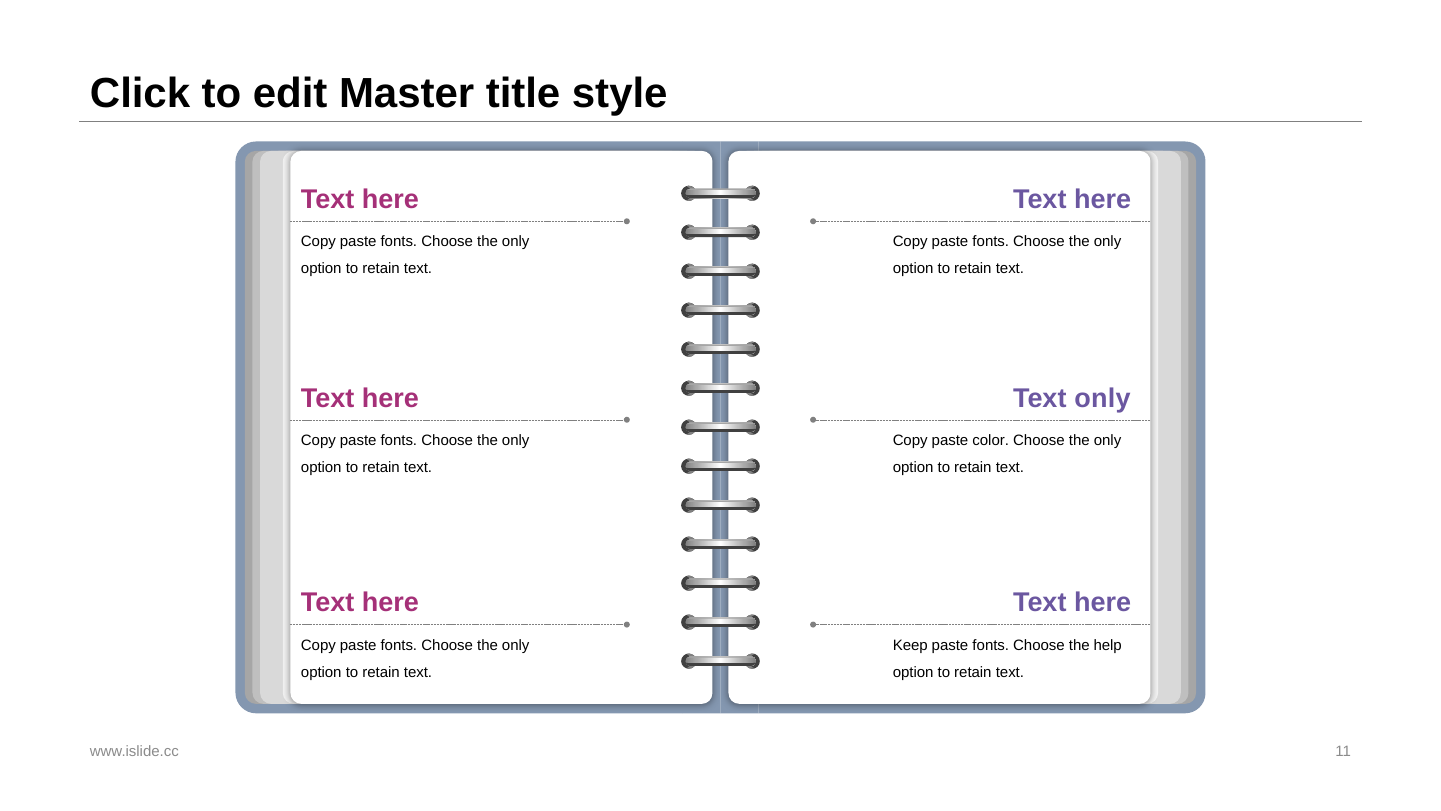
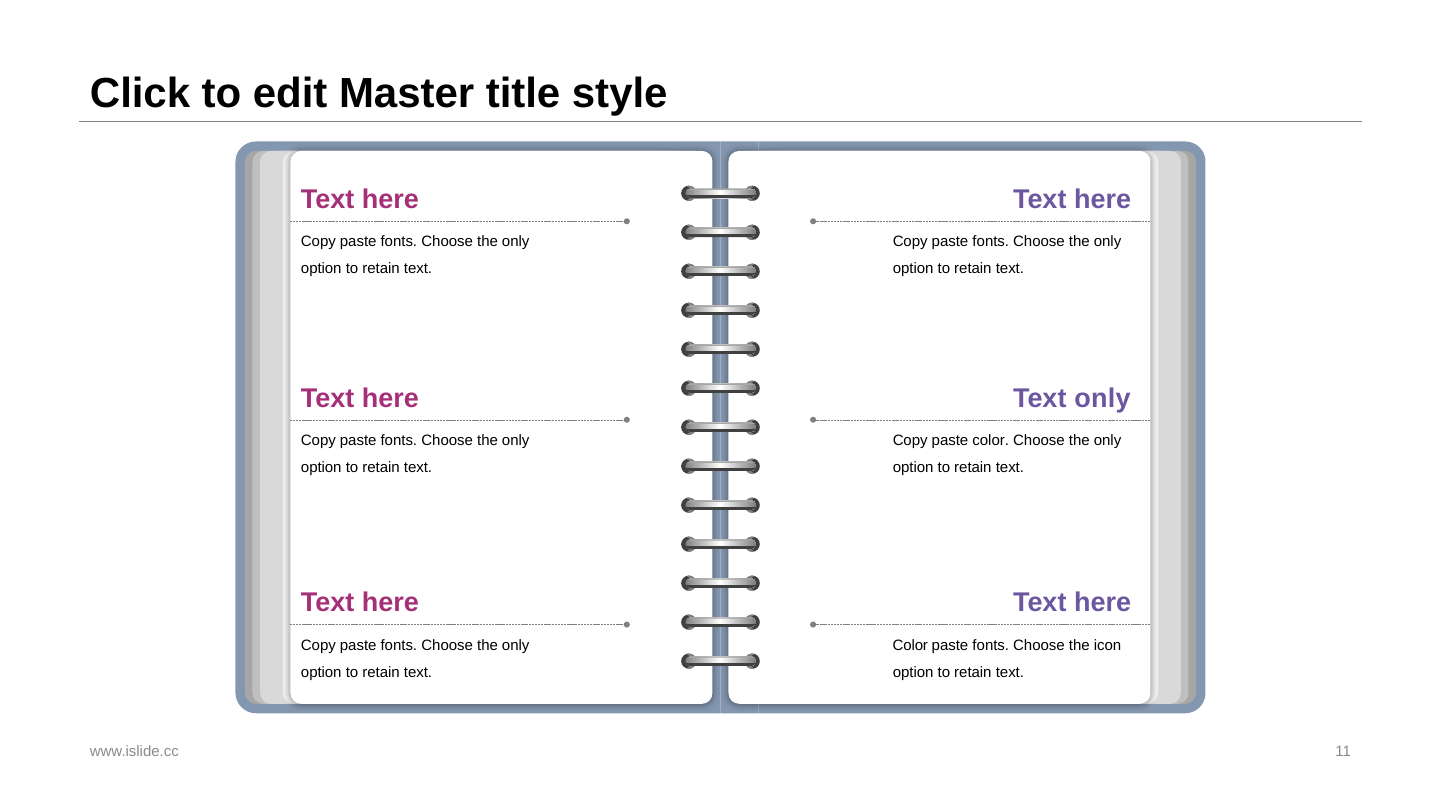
Keep: Keep -> Color (910, 645)
help: help -> icon (1108, 645)
